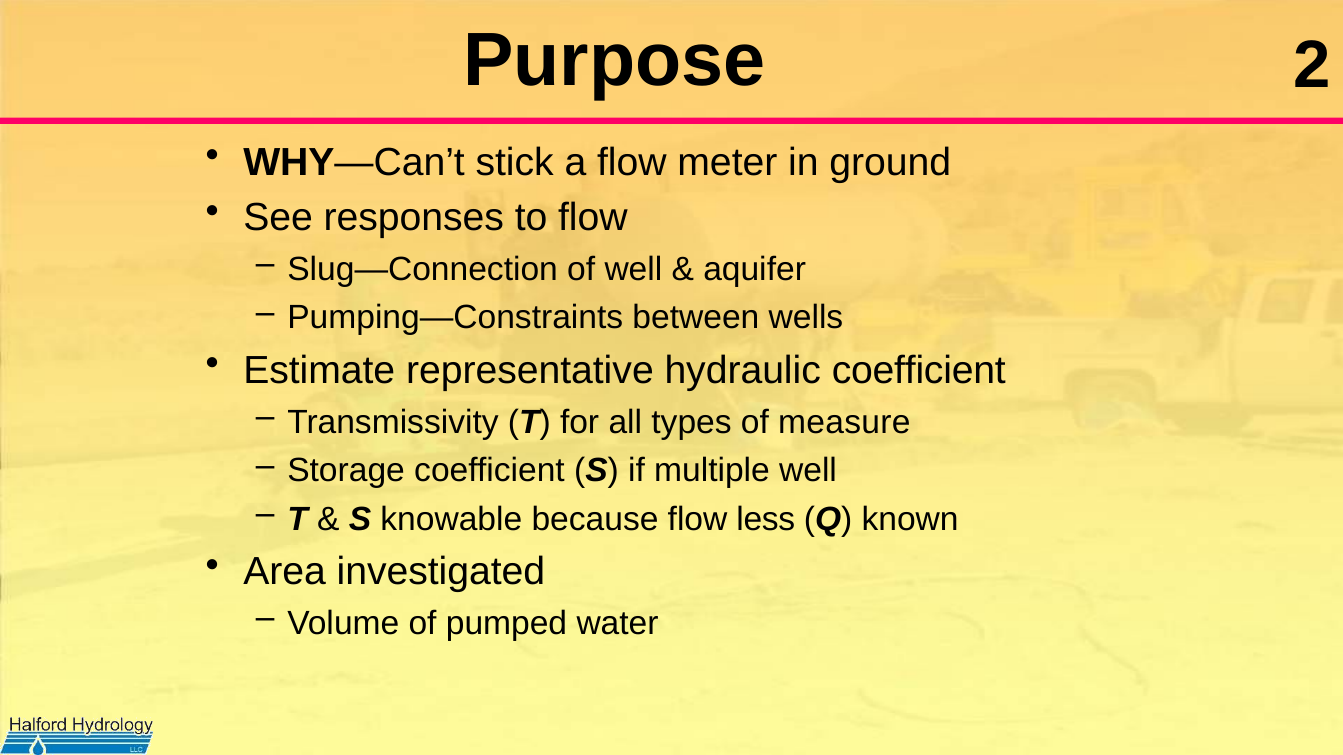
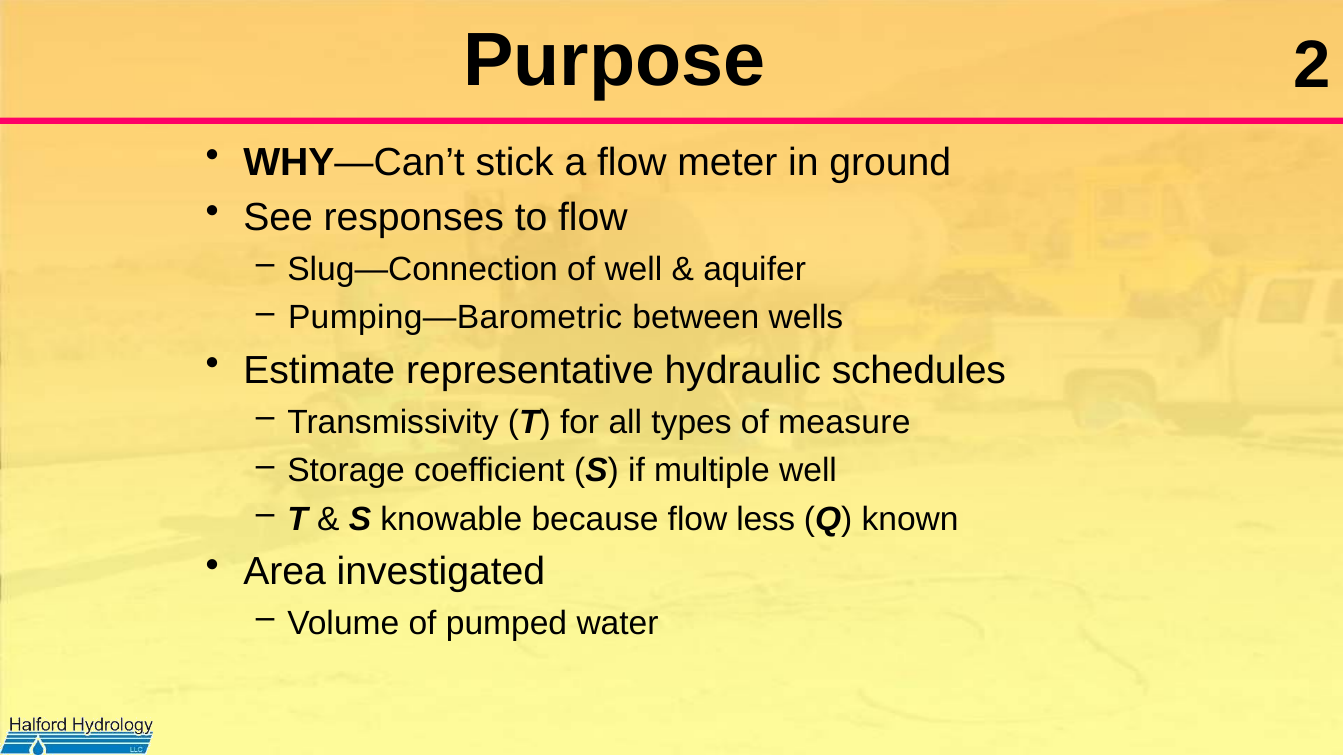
Pumping—Constraints: Pumping—Constraints -> Pumping—Barometric (455, 318)
hydraulic coefficient: coefficient -> schedules (919, 370)
